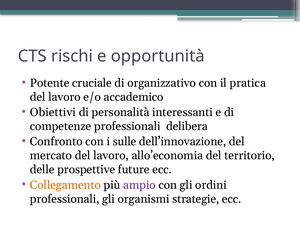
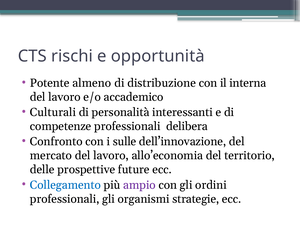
cruciale: cruciale -> almeno (92, 83)
organizzativo: organizzativo -> distribuzione (162, 83)
pratica: pratica -> interna (248, 83)
Obiettivi: Obiettivi -> Culturali (53, 112)
Collegamento colour: orange -> blue (65, 185)
